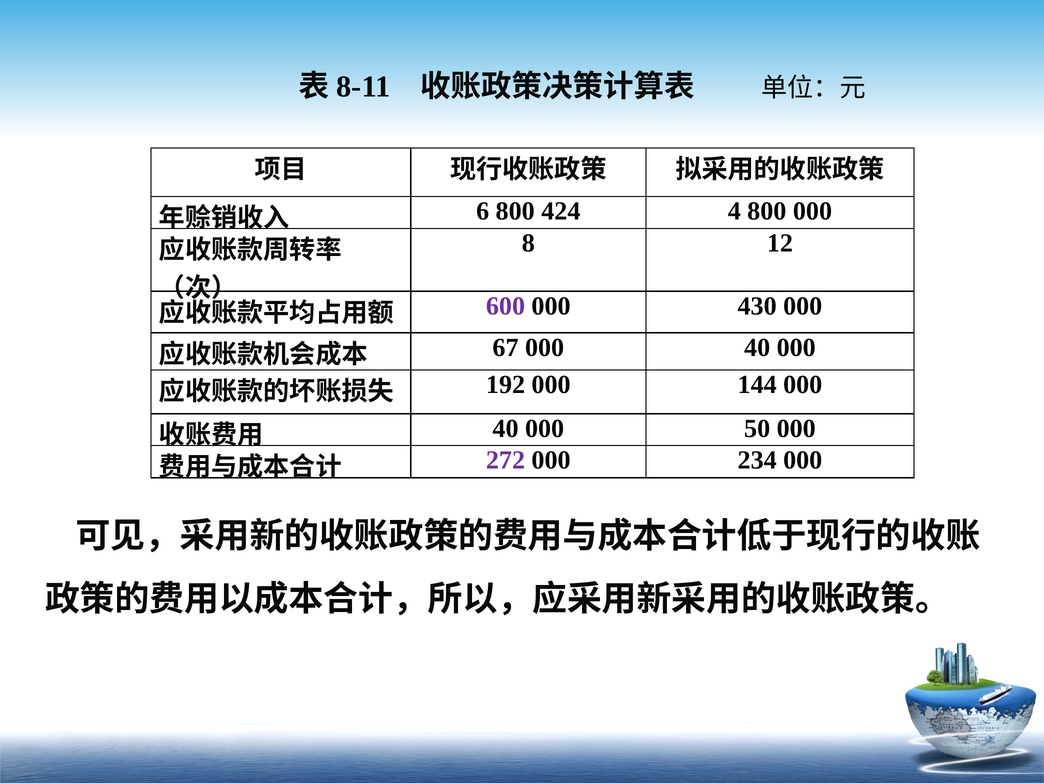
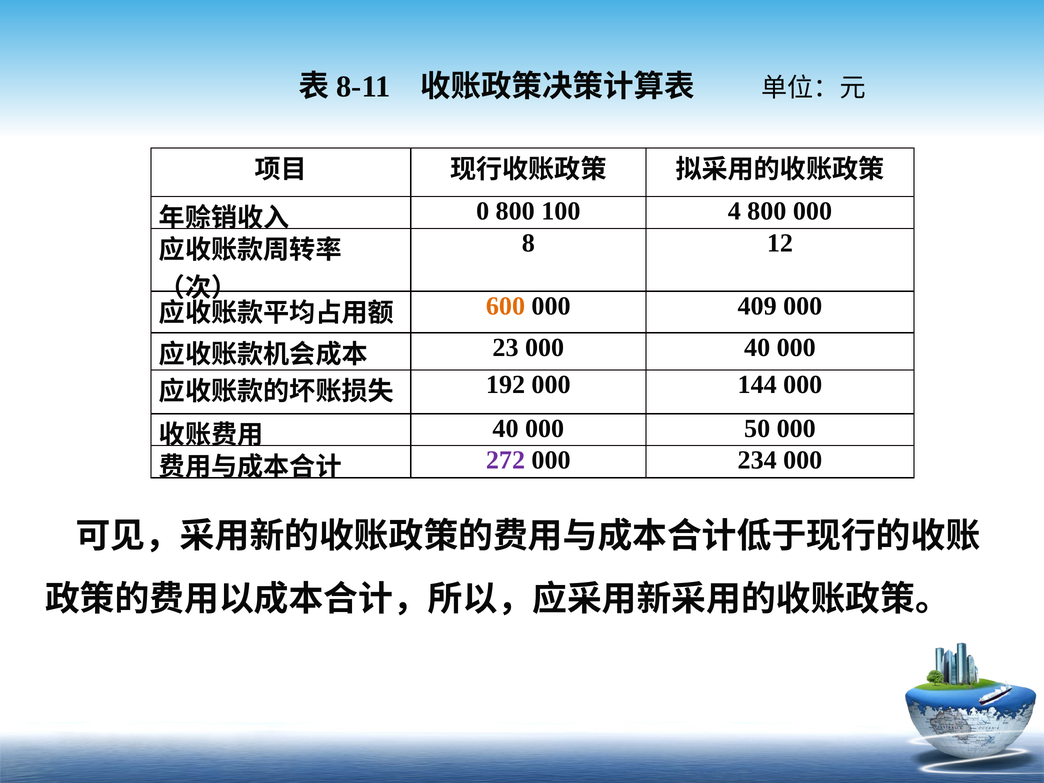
6: 6 -> 0 (483, 211)
424: 424 -> 100 (561, 211)
600 colour: purple -> orange (506, 306)
430: 430 -> 409 (757, 306)
67: 67 -> 23 (506, 347)
